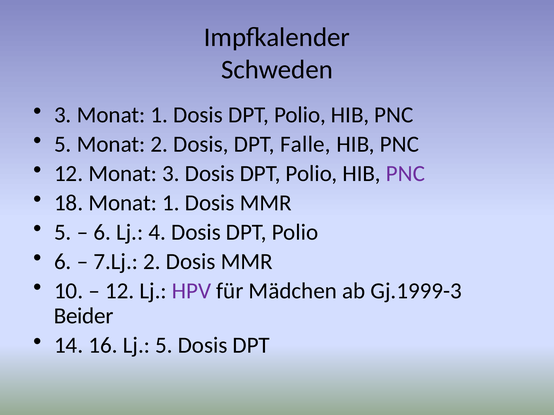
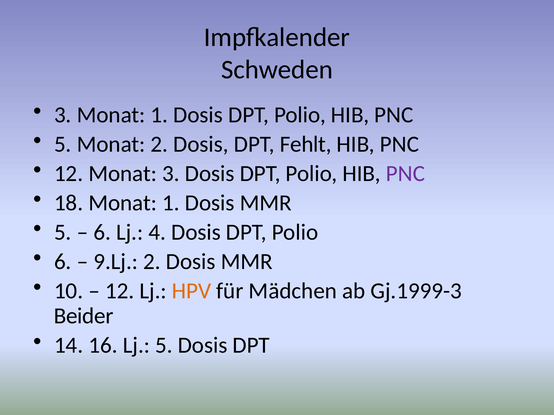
Falle: Falle -> Fehlt (306, 145)
7.Lj: 7.Lj -> 9.Lj (116, 262)
HPV colour: purple -> orange (191, 291)
